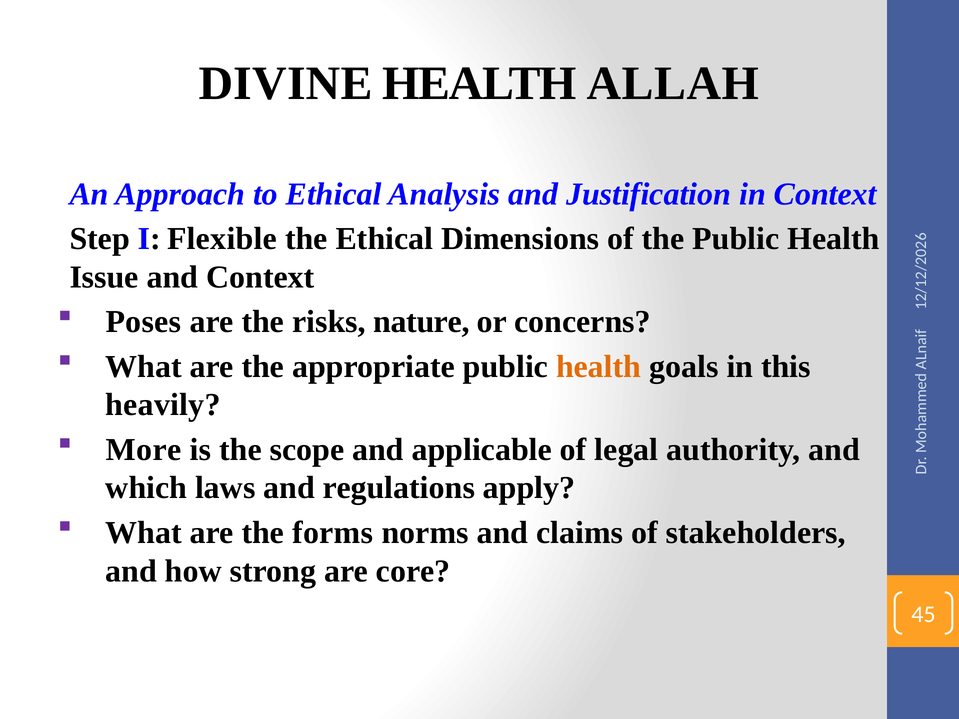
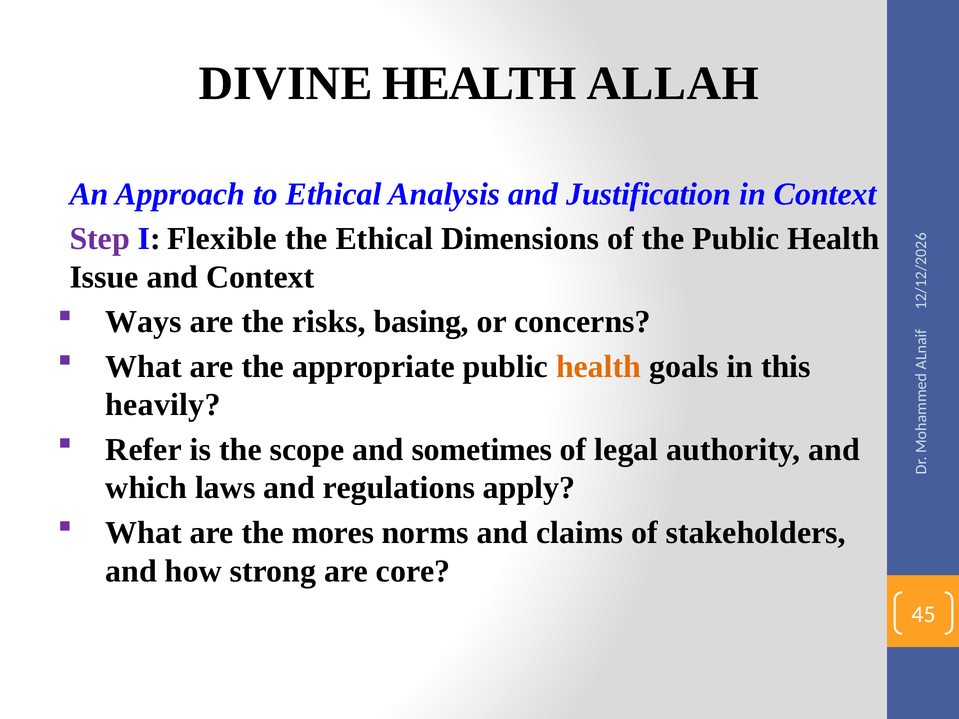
Step colour: black -> purple (100, 239)
Poses: Poses -> Ways (144, 322)
nature: nature -> basing (421, 322)
More: More -> Refer (144, 450)
applicable: applicable -> sometimes (482, 450)
forms: forms -> mores (333, 533)
